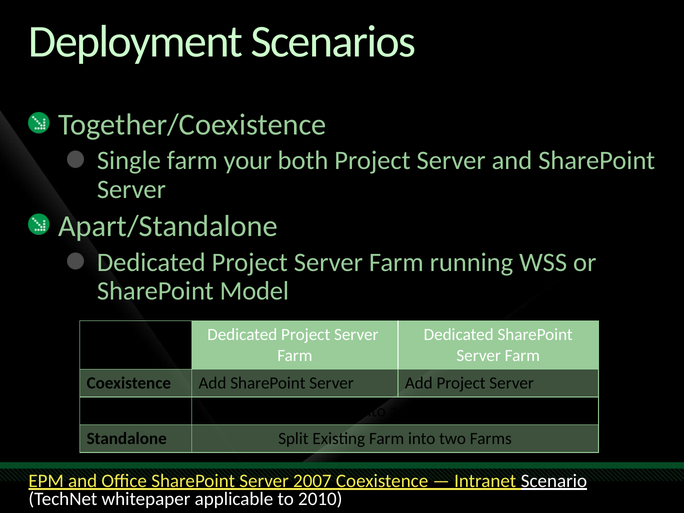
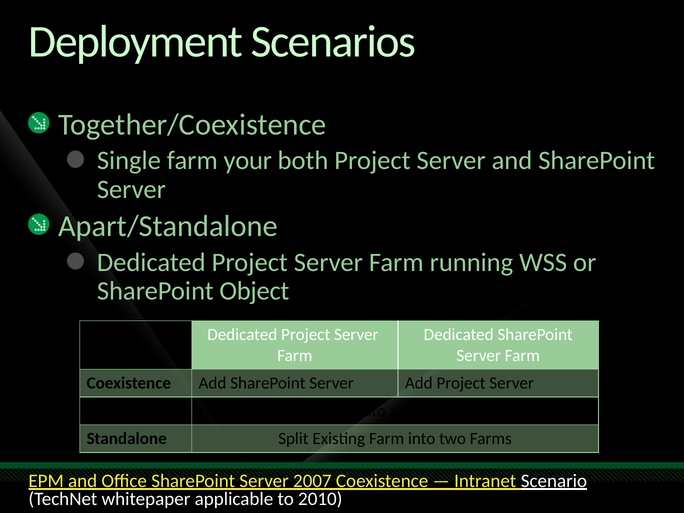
Model: Model -> Object (254, 291)
